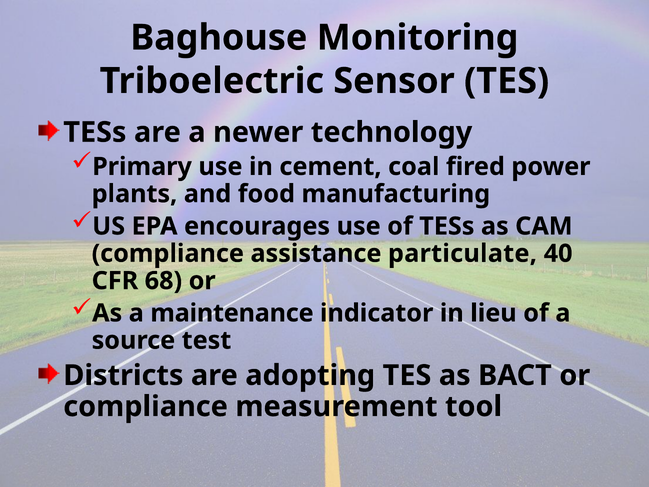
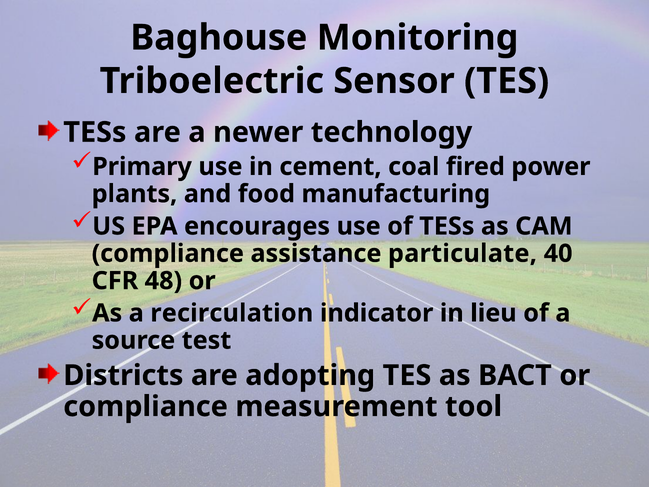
68: 68 -> 48 (163, 281)
maintenance: maintenance -> recirculation (232, 313)
